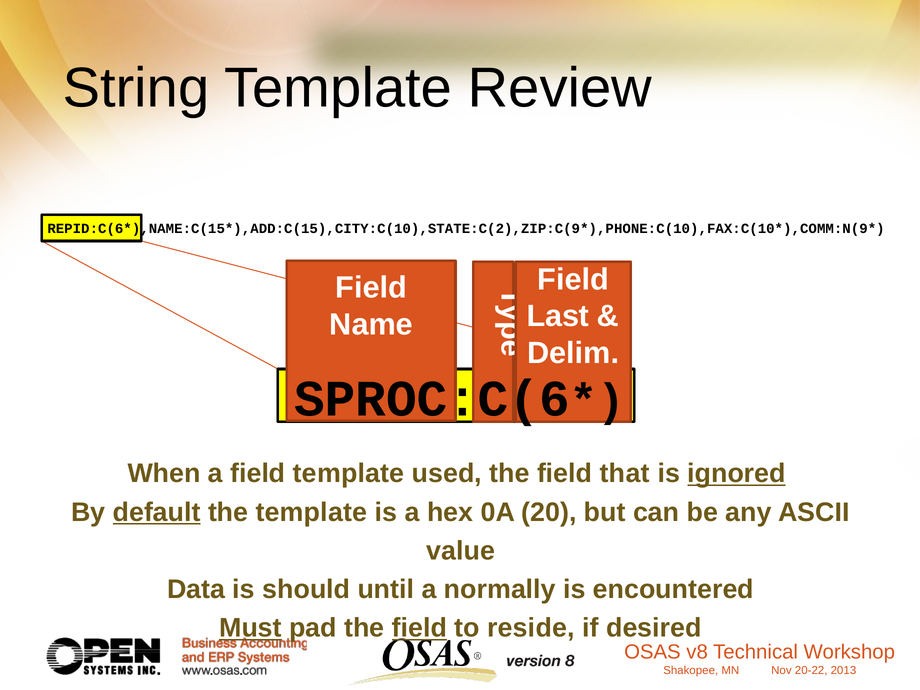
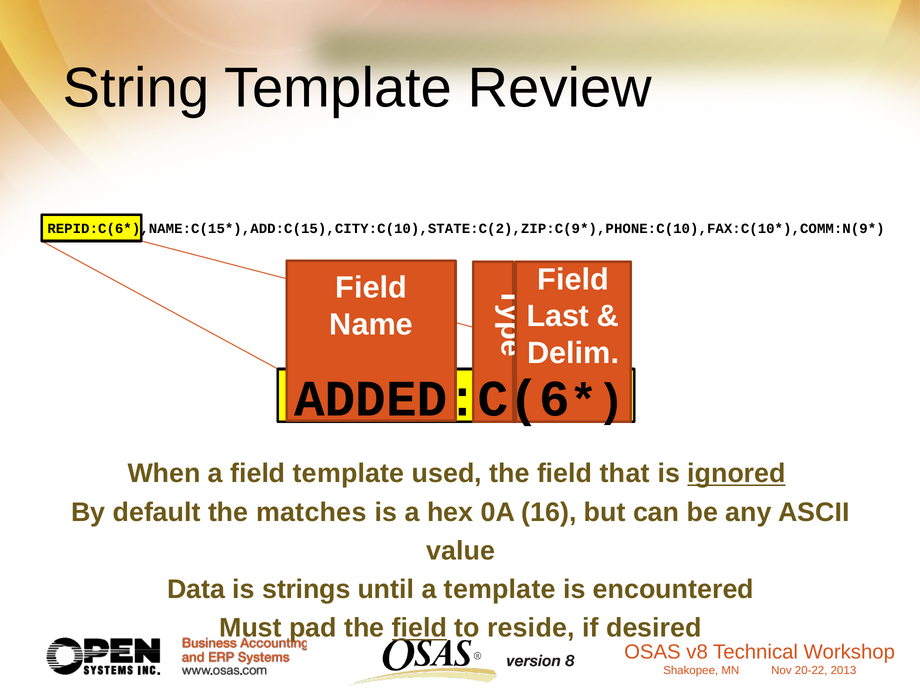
SPROC:C(6: SPROC:C(6 -> ADDED:C(6 (432, 399)
default underline: present -> none (157, 512)
the template: template -> matches (311, 512)
20: 20 -> 16 (549, 512)
should: should -> strings (306, 589)
a normally: normally -> template (500, 589)
Must underline: present -> none (251, 628)
